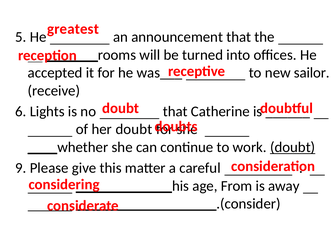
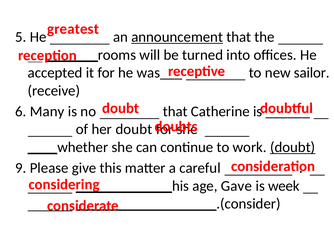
announcement underline: none -> present (177, 37)
Lights: Lights -> Many (47, 111)
From: From -> Gave (236, 186)
away: away -> week (284, 186)
